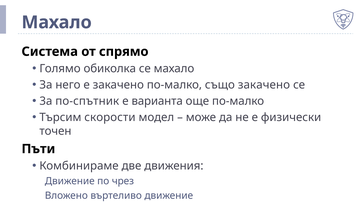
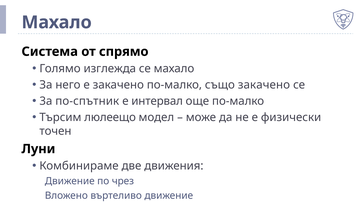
обиколка: обиколка -> изглежда (110, 69)
варианта: варианта -> интервал (157, 101)
скорости: скорости -> люлеещо (110, 117)
Пъти: Пъти -> Луни (38, 149)
